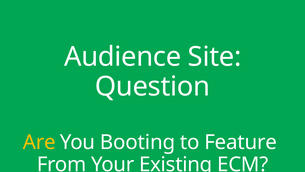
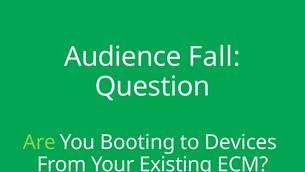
Site: Site -> Fall (214, 57)
Are colour: yellow -> light green (39, 142)
Feature: Feature -> Devices (241, 142)
